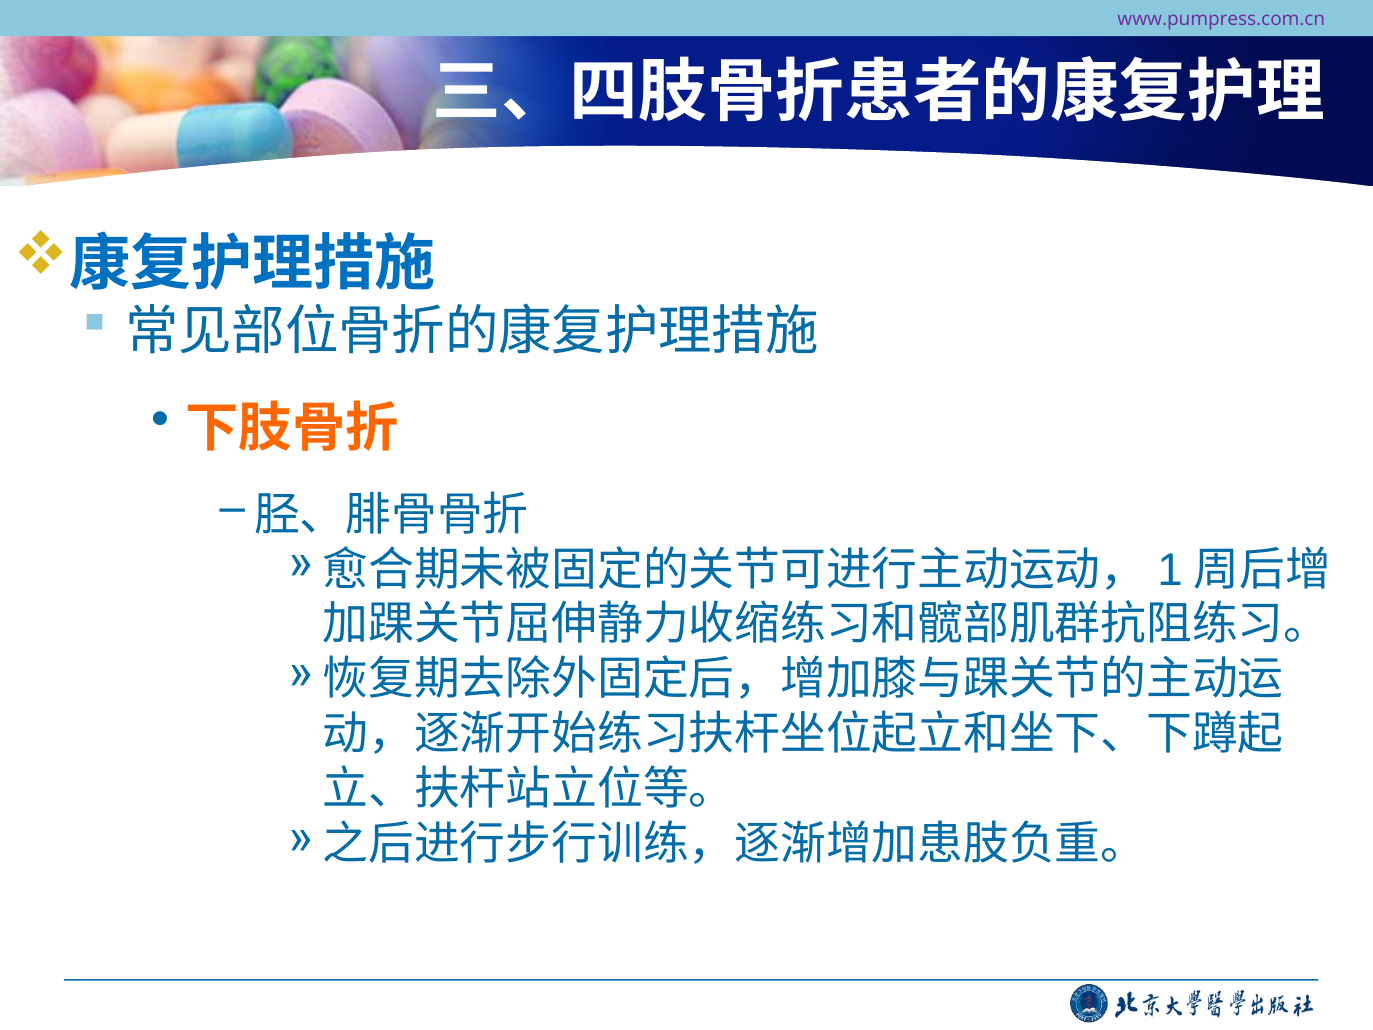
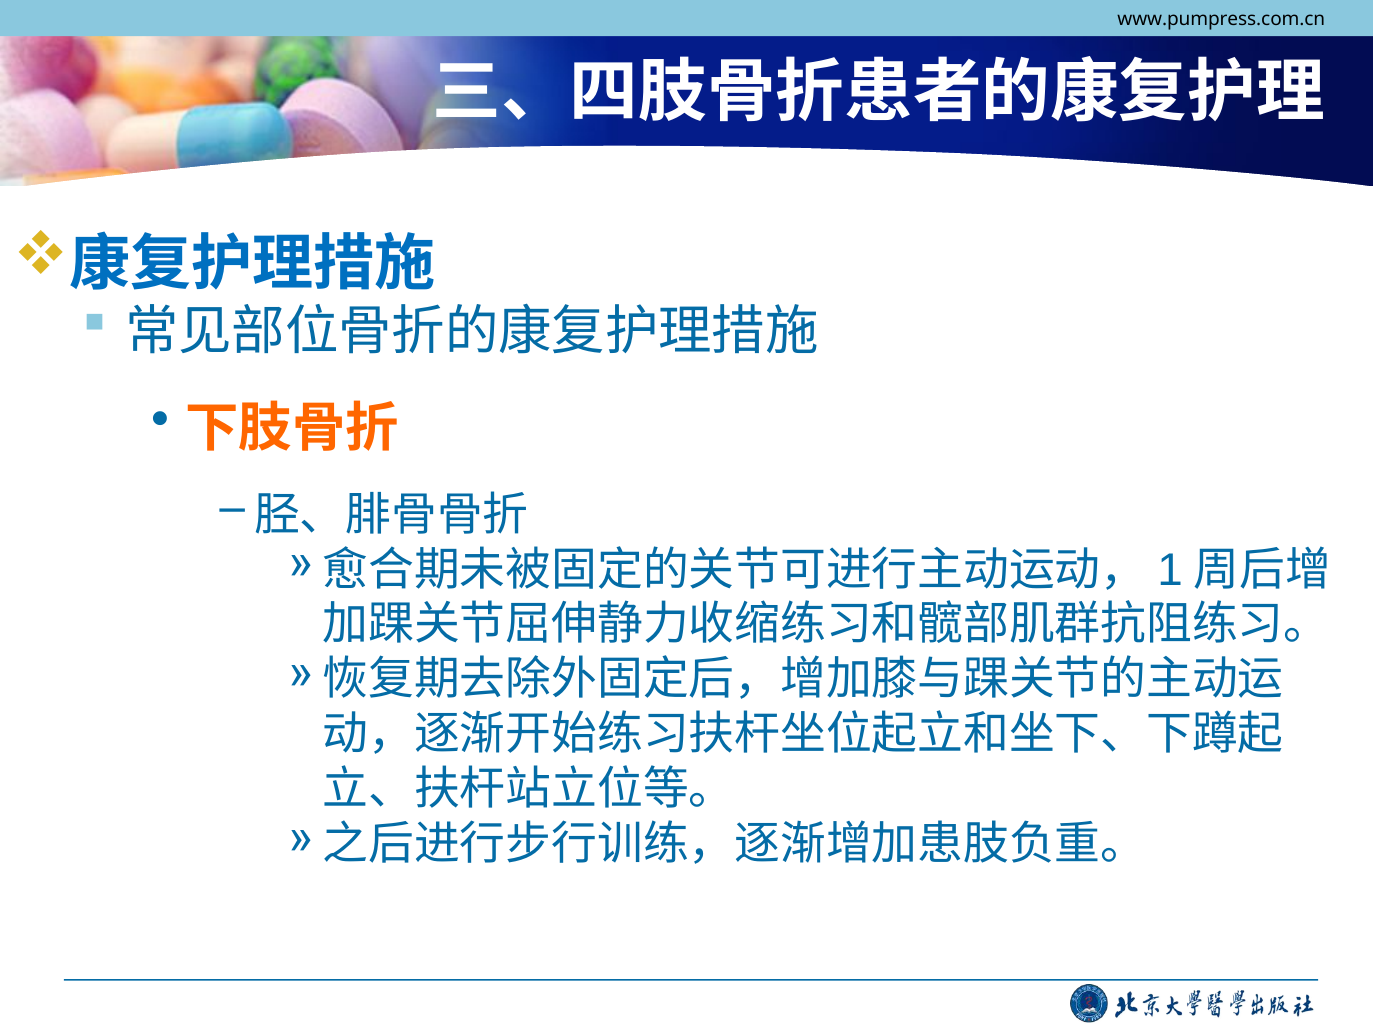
www.pumpress.com.cn colour: purple -> black (1221, 20)
